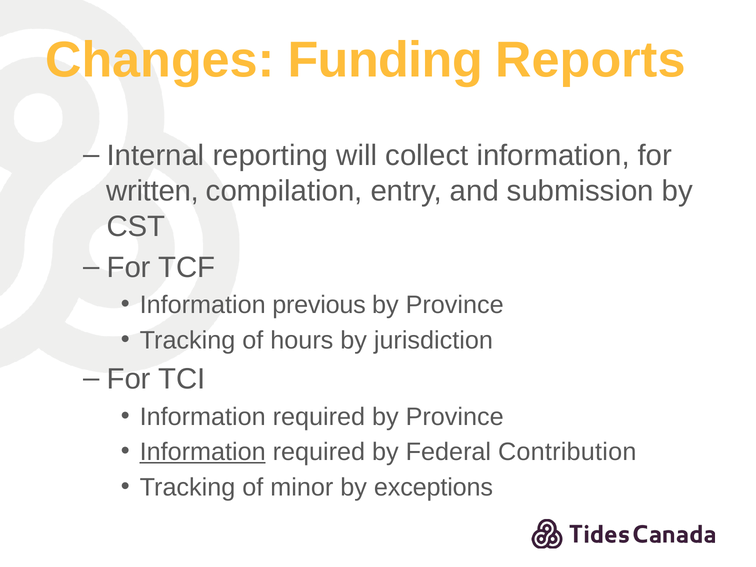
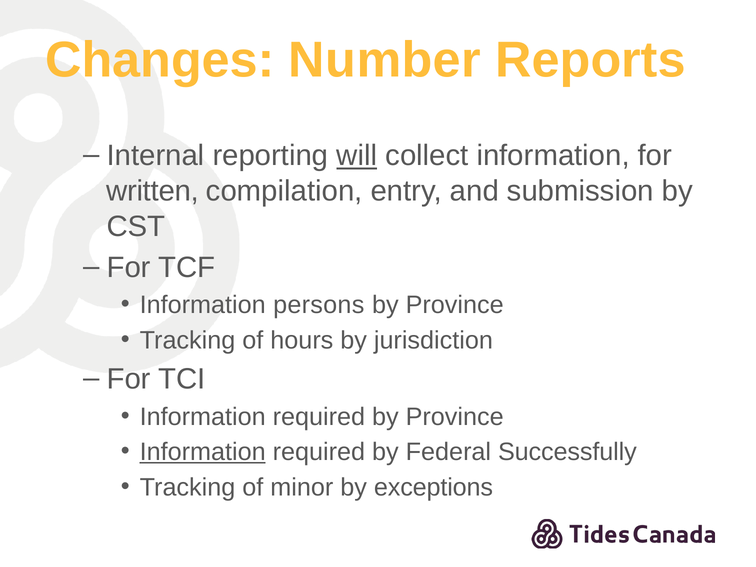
Funding: Funding -> Number (385, 60)
will underline: none -> present (357, 156)
previous: previous -> persons (319, 305)
Contribution: Contribution -> Successfully (567, 452)
